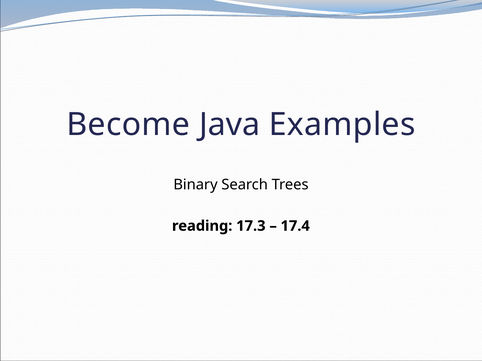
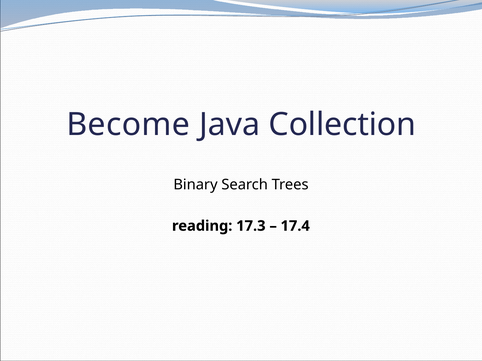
Examples: Examples -> Collection (342, 125)
